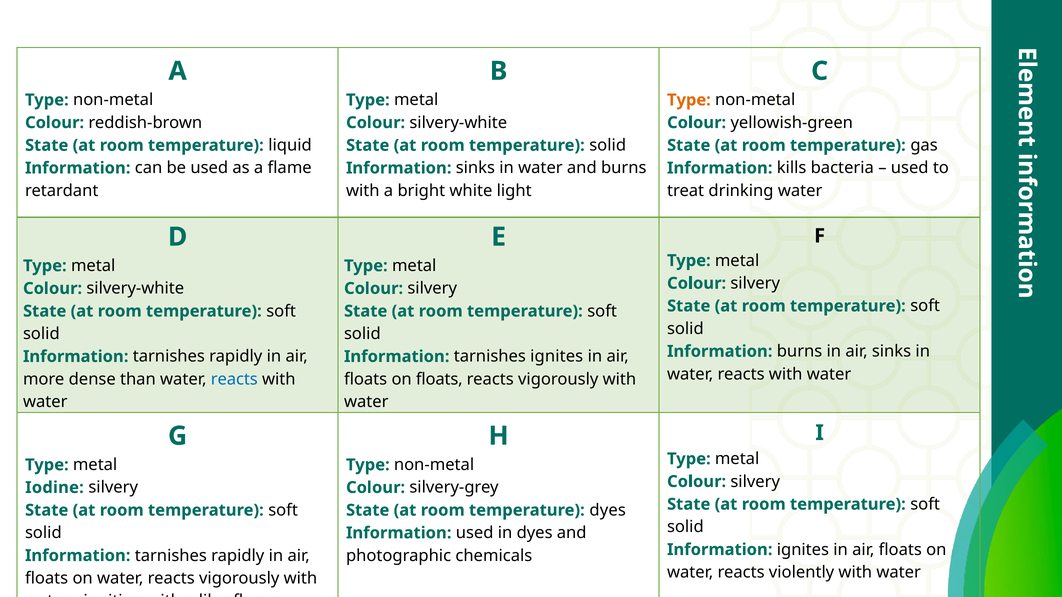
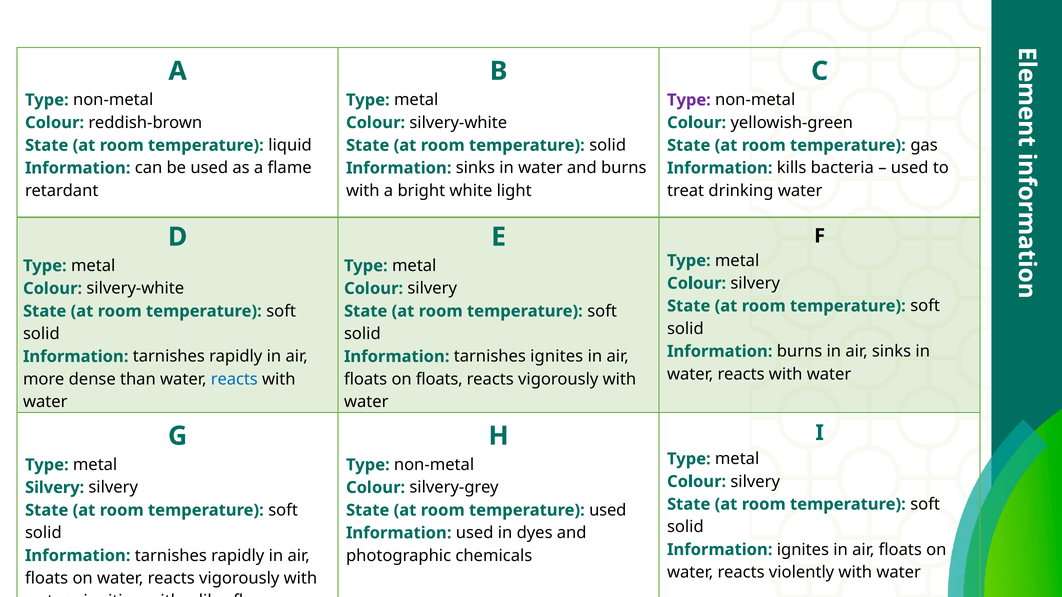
Type colour: orange -> purple (689, 100)
Iodine: Iodine -> Silvery (55, 488)
temperature dyes: dyes -> used (608, 511)
